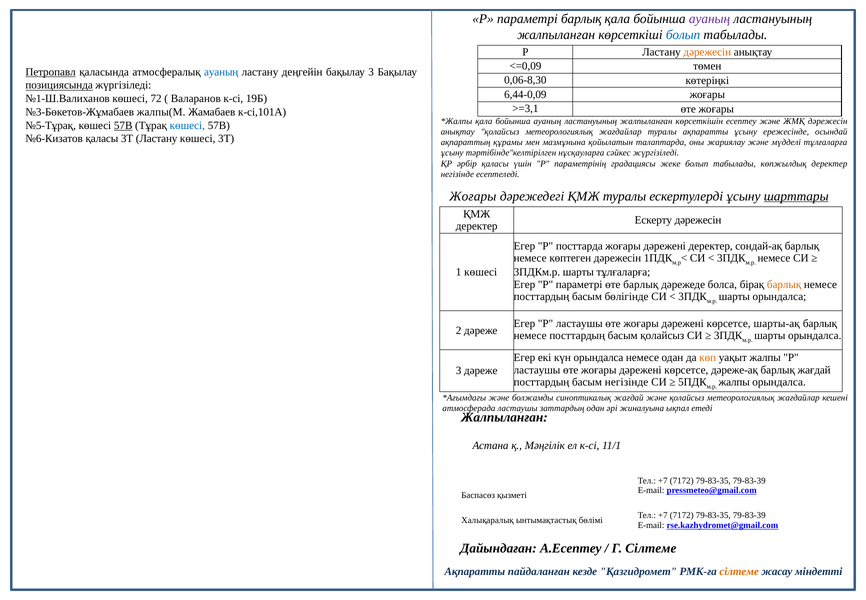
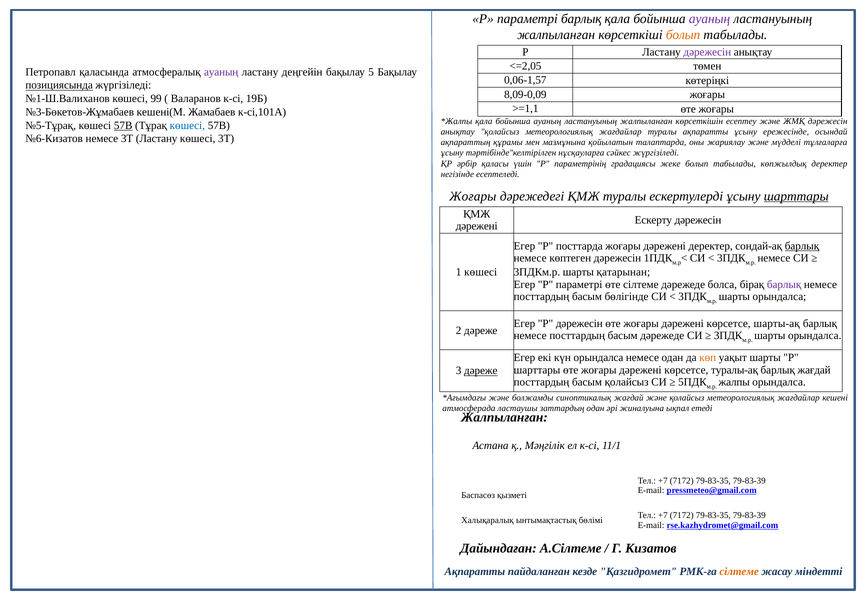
болып colour: blue -> orange (683, 35)
дәрежесін colour: orange -> purple (707, 52)
<=0,09: <=0,09 -> <=2,05 (525, 66)
Петропавл underline: present -> none (51, 72)
ауаның colour: blue -> purple (221, 72)
бақылау 3: 3 -> 5 (371, 72)
0,06-8,30: 0,06-8,30 -> 0,06-1,57 (525, 80)
6,44-0,09: 6,44-0,09 -> 8,09-0,09 (525, 94)
72: 72 -> 99 (156, 99)
>=3,1: >=3,1 -> >=1,1 (525, 109)
жалпы(М: жалпы(М -> кешені(М (161, 112)
№6-Кизатов қаласы: қаласы -> немесе (102, 139)
деректер: деректер -> дәрежені (477, 226)
барлық underline: none -> present (802, 246)
шарты тұлғаларға: тұлғаларға -> қатарынан (623, 272)
өте барлық: барлық -> сілтеме (641, 284)
барлық colour: orange -> purple (784, 284)
Егер Р ластаушы: ластаушы -> дәрежесін (579, 323)
басым қолайсыз: қолайсыз -> дәрежеде (662, 335)
уақыт жалпы: жалпы -> шарты (765, 357)
ластаушы: ластаушы -> шарттары (537, 370)
дәреже-ақ: дәреже-ақ -> туралы-ақ (735, 370)
дәреже underline: none -> present (481, 371)
басым негізінде: негізінде -> қолайсыз (627, 382)
А.Есептеу: А.Есептеу -> А.Сілтеме (571, 548)
Г Сілтеме: Сілтеме -> Кизатов (651, 548)
